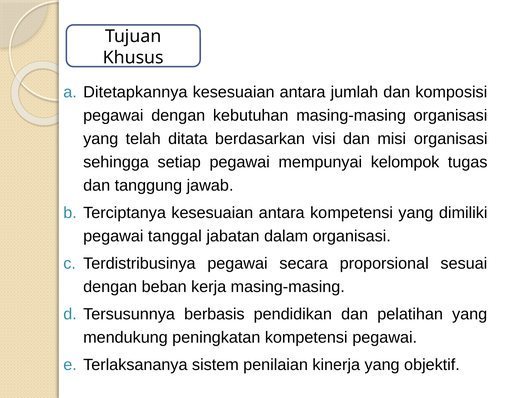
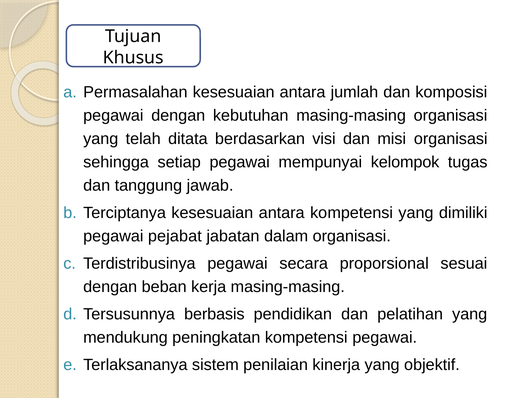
Ditetapkannya: Ditetapkannya -> Permasalahan (135, 92)
tanggal: tanggal -> pejabat (175, 236)
